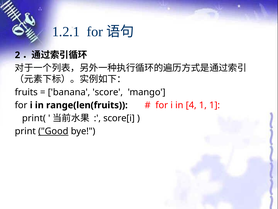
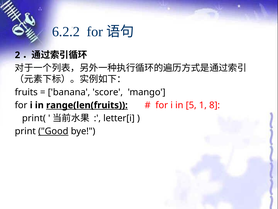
1.2.1: 1.2.1 -> 6.2.2 (66, 32)
range(len(fruits underline: none -> present (87, 105)
4: 4 -> 5 (191, 105)
1 1: 1 -> 8 (215, 105)
score[i: score[i -> letter[i (119, 118)
